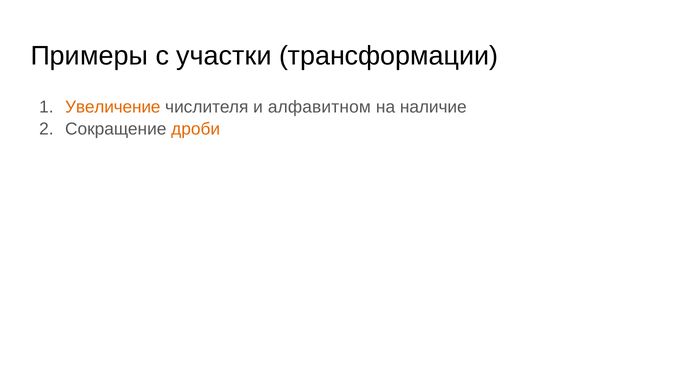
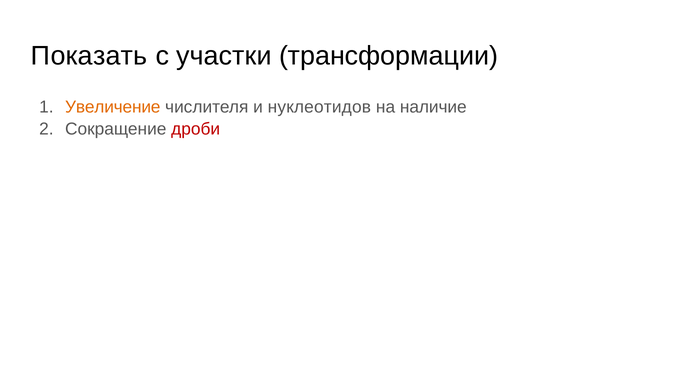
Примеры: Примеры -> Показать (89, 56)
алфавитном: алфавитном -> нуклеотидов (319, 107)
дроби colour: orange -> red (196, 129)
